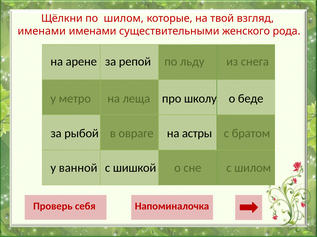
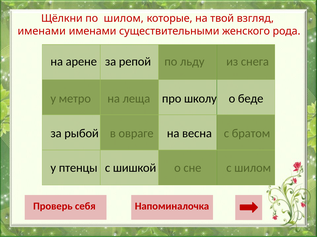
астры: астры -> весна (197, 134)
ванной: ванной -> птенцы (78, 168)
